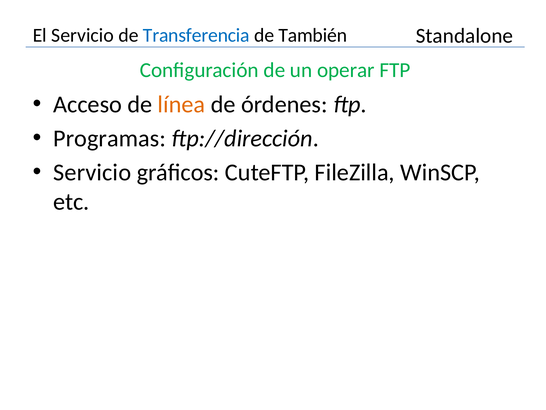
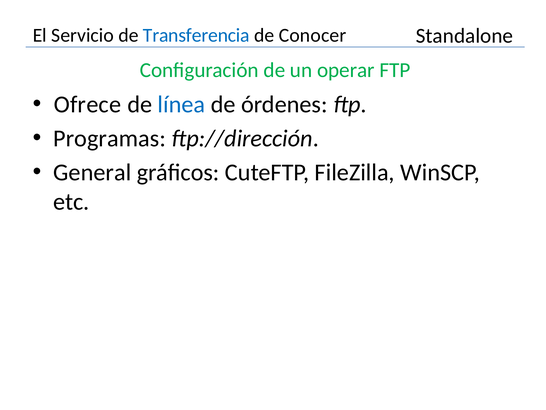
También: También -> Conocer (313, 35)
Acceso: Acceso -> Ofrece (87, 104)
línea colour: orange -> blue (181, 104)
Servicio: Servicio -> General (92, 172)
